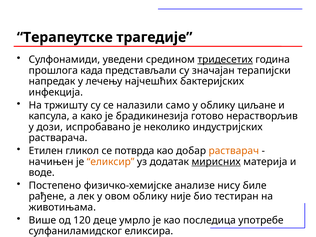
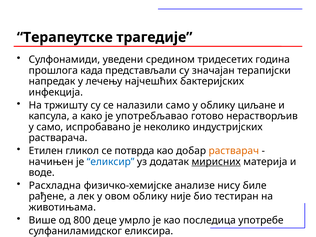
тридесетих underline: present -> none (225, 60)
брадикинезија: брадикинезија -> употребљавао (152, 116)
у дози: дози -> само (50, 127)
еликсир colour: orange -> blue (111, 162)
Постепено: Постепено -> Расхладна (55, 186)
120: 120 -> 800 (82, 220)
